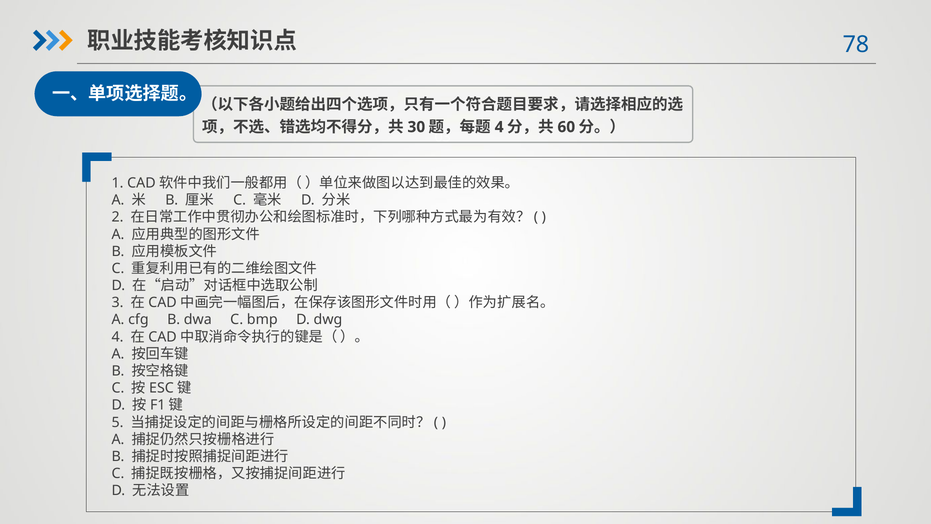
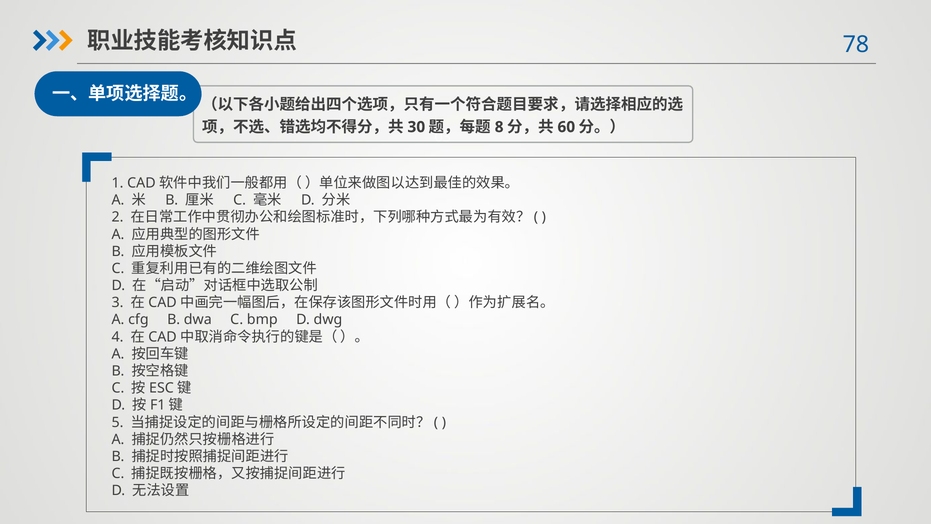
4: 4 -> 8 (499, 127)
